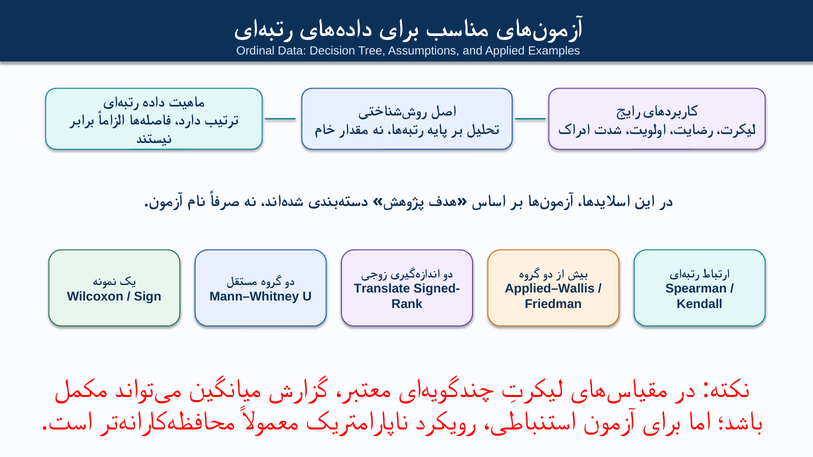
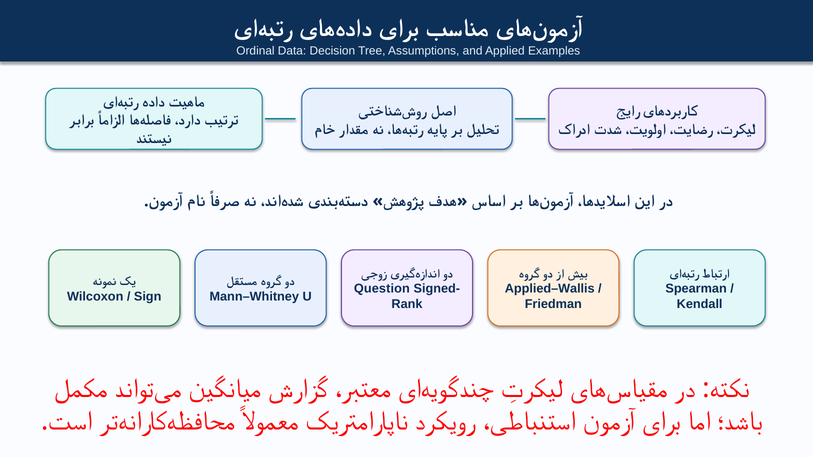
Translate: Translate -> Question (382, 289)
